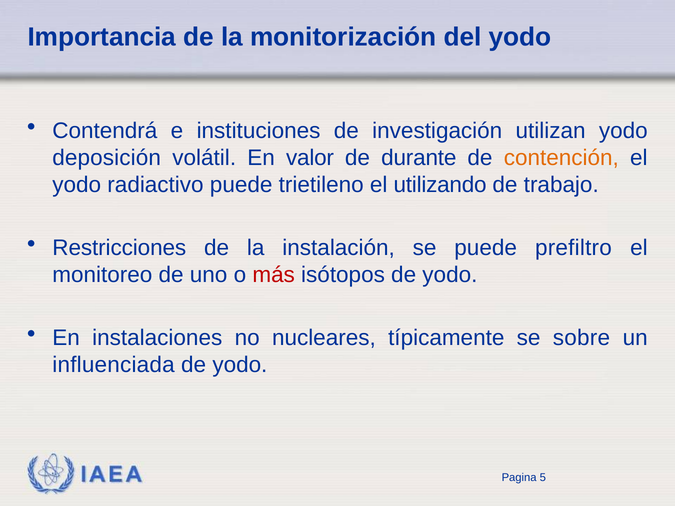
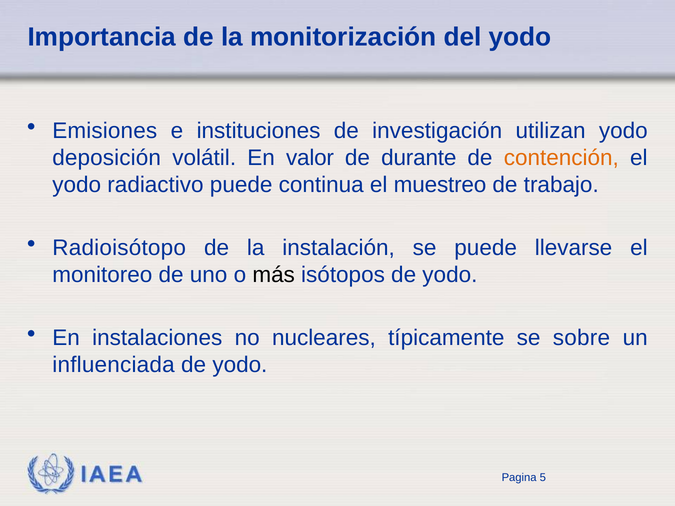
Contendrá: Contendrá -> Emisiones (105, 131)
trietileno: trietileno -> continua (321, 185)
utilizando: utilizando -> muestreo (440, 185)
Restricciones: Restricciones -> Radioisótopo (119, 248)
prefiltro: prefiltro -> llevarse (574, 248)
más colour: red -> black (274, 275)
